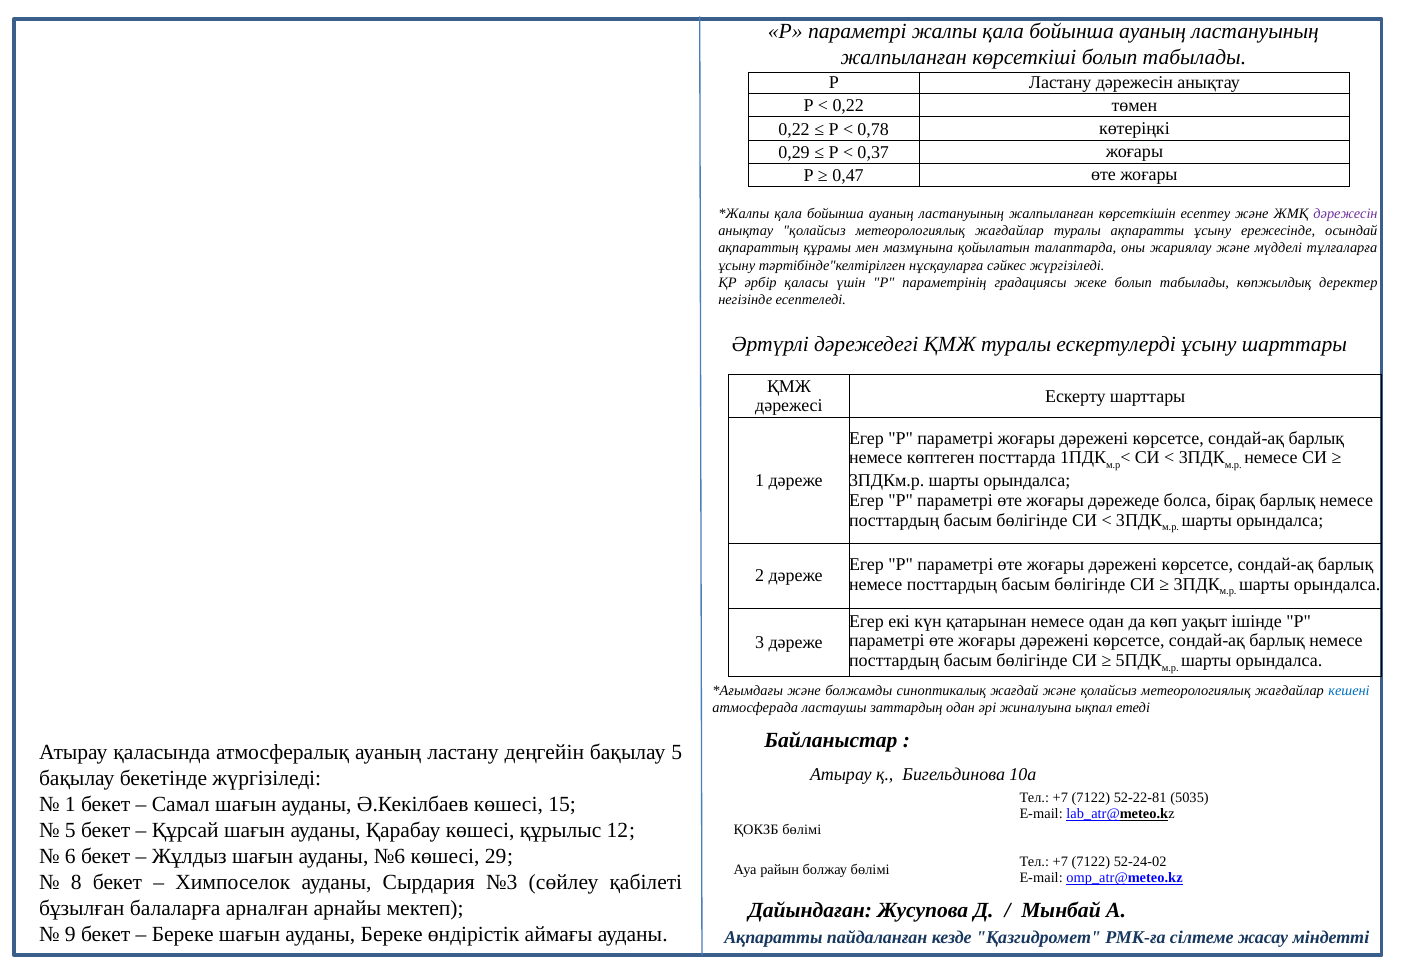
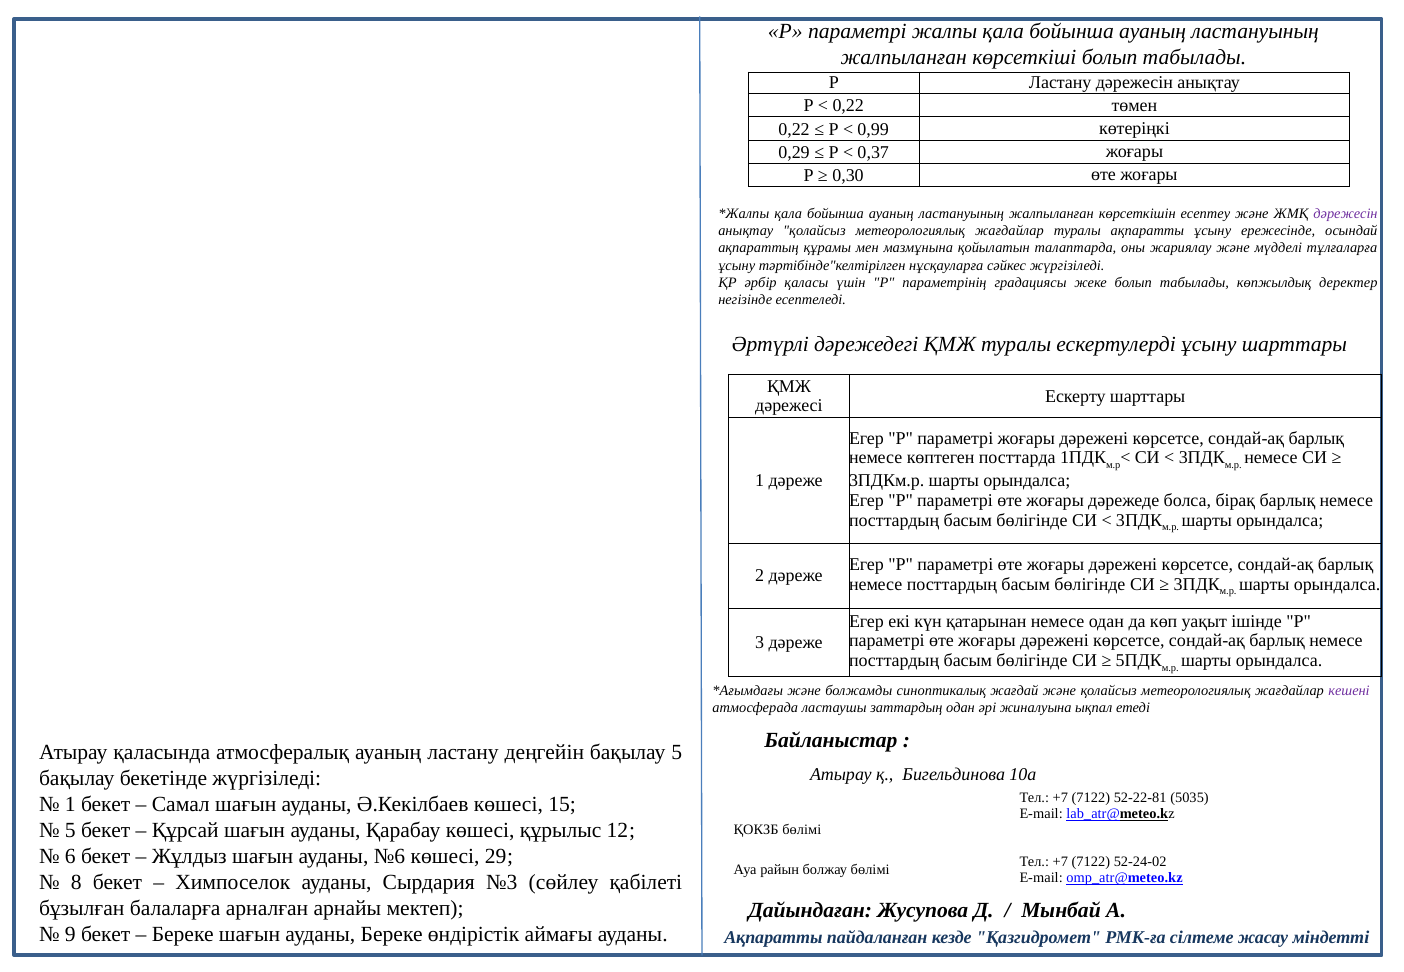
0,78: 0,78 -> 0,99 (873, 129)
0,47: 0,47 -> 0,30 (848, 176)
кешені colour: blue -> purple (1349, 691)
